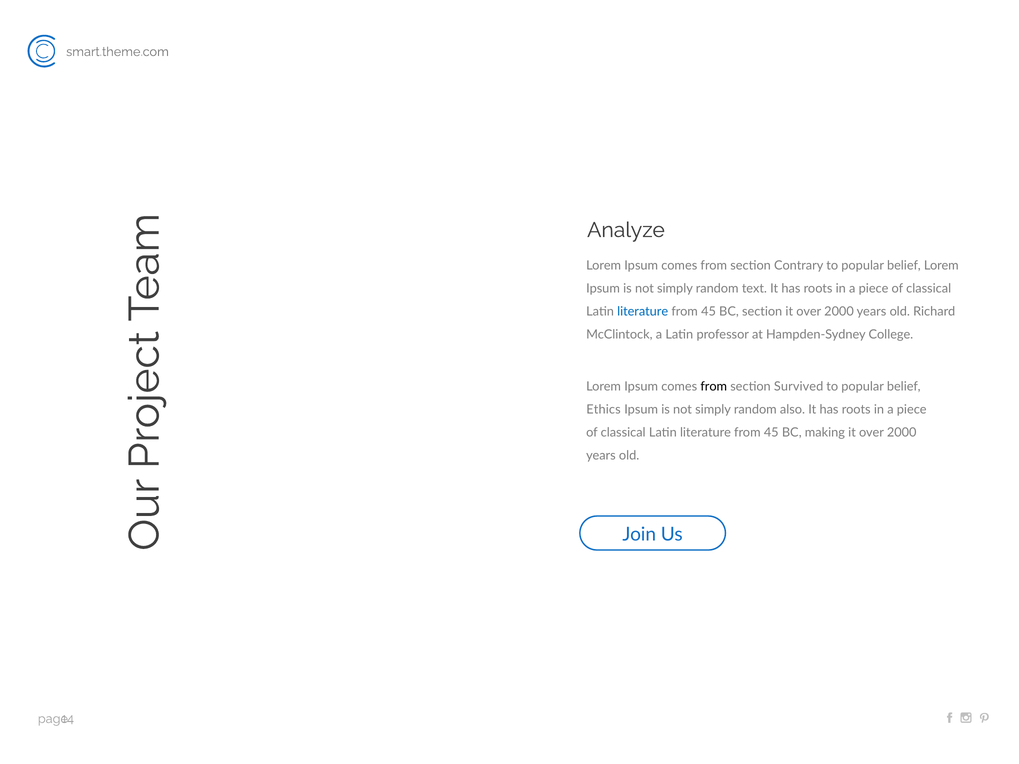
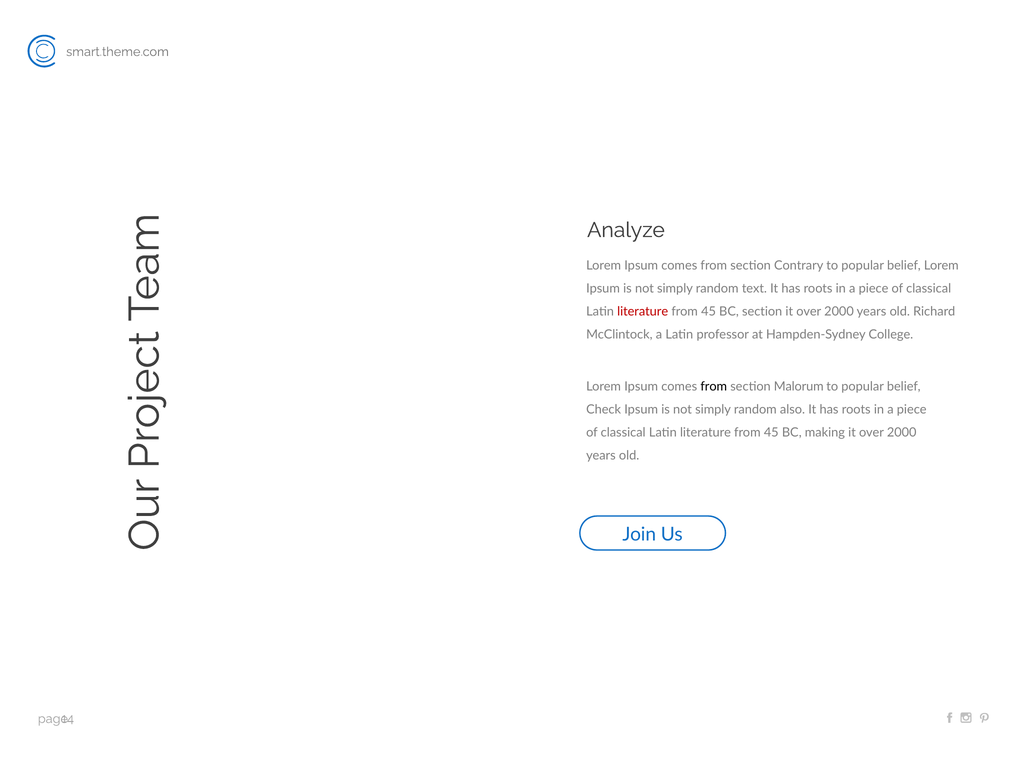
literature colour: blue -> red (643, 311)
Survived: Survived -> Malorum (799, 387)
Ethics: Ethics -> Check (604, 410)
